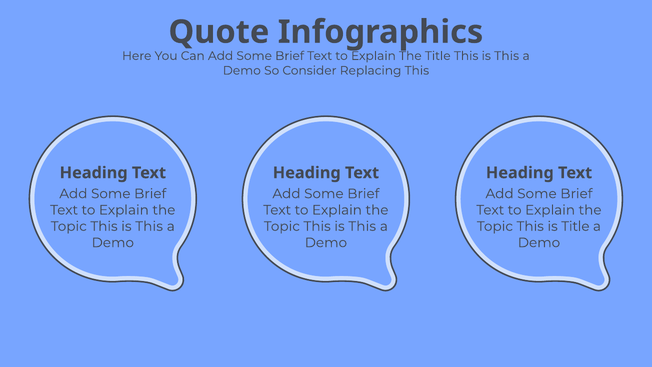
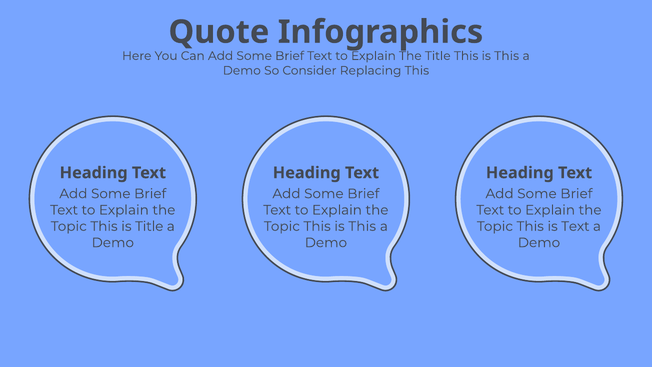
This: This -> Title (149, 226)
is Title: Title -> Text (575, 226)
